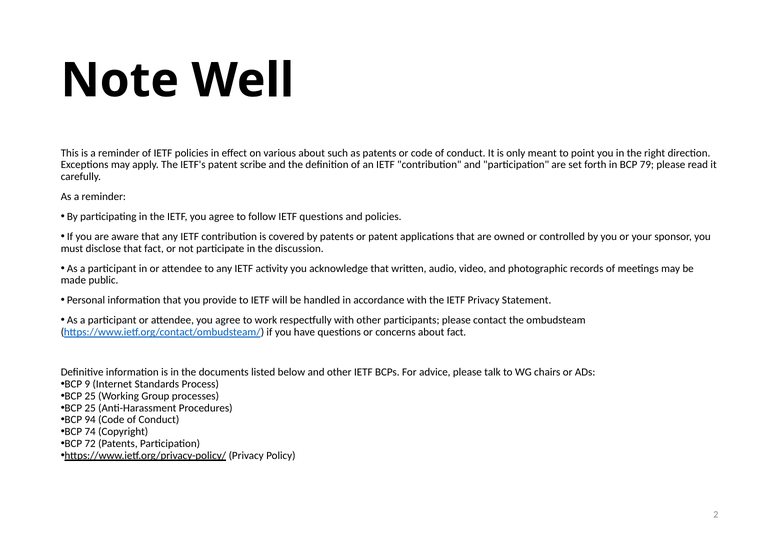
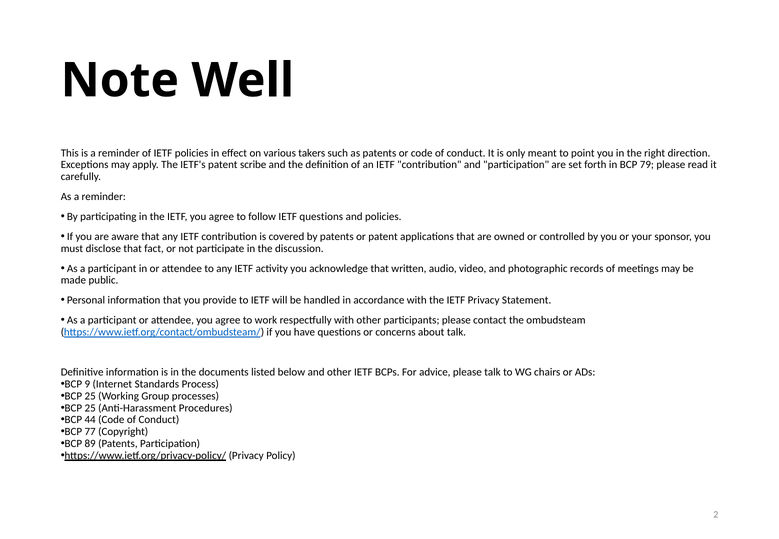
various about: about -> takers (312, 153)
about fact: fact -> talk (456, 332)
94: 94 -> 44 (90, 420)
74: 74 -> 77 (90, 432)
72: 72 -> 89 (90, 444)
